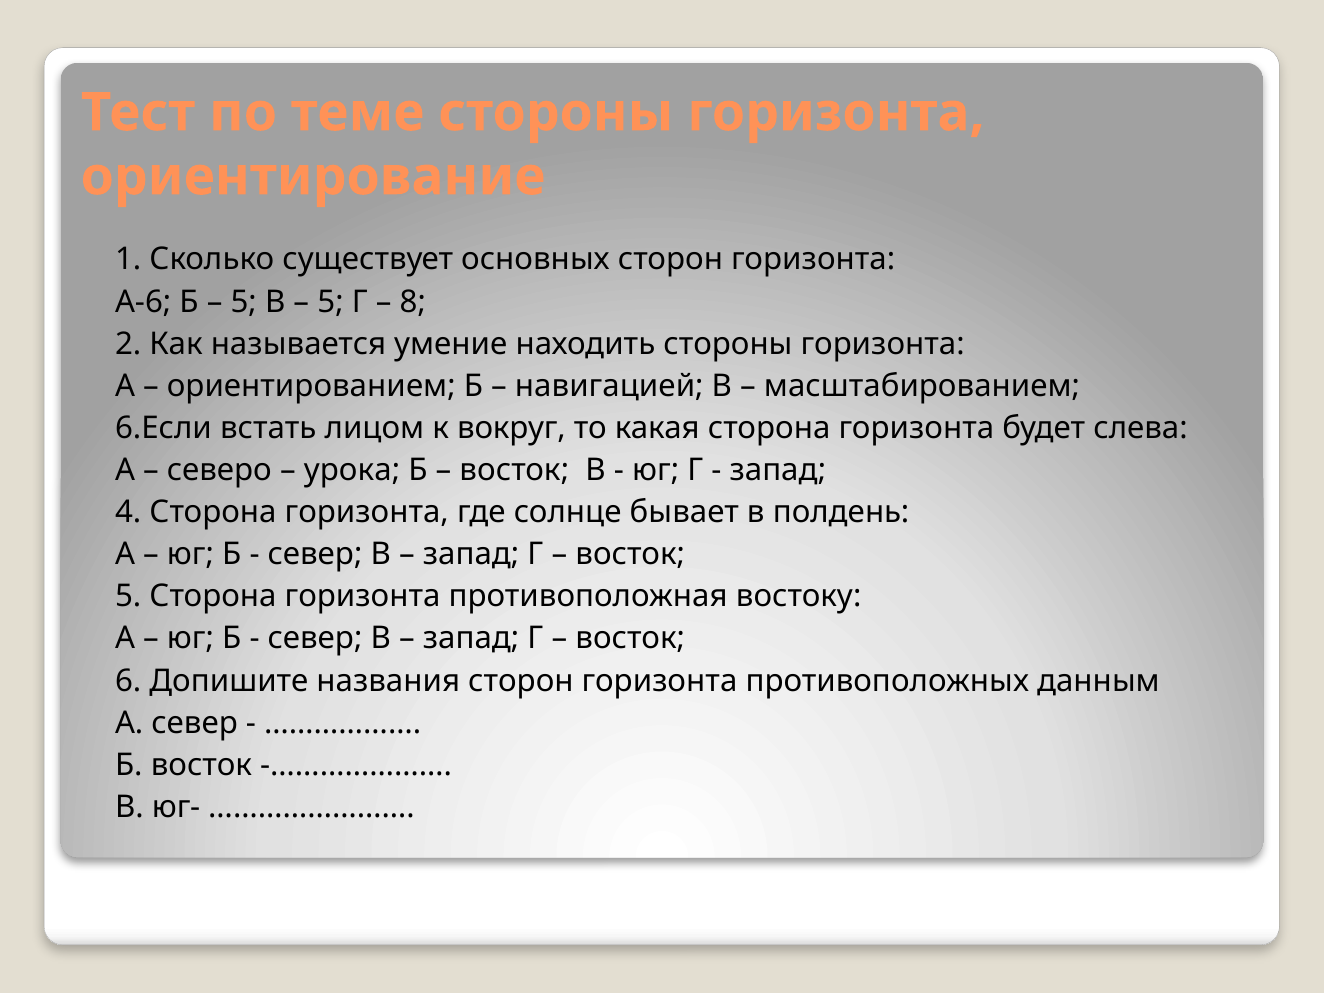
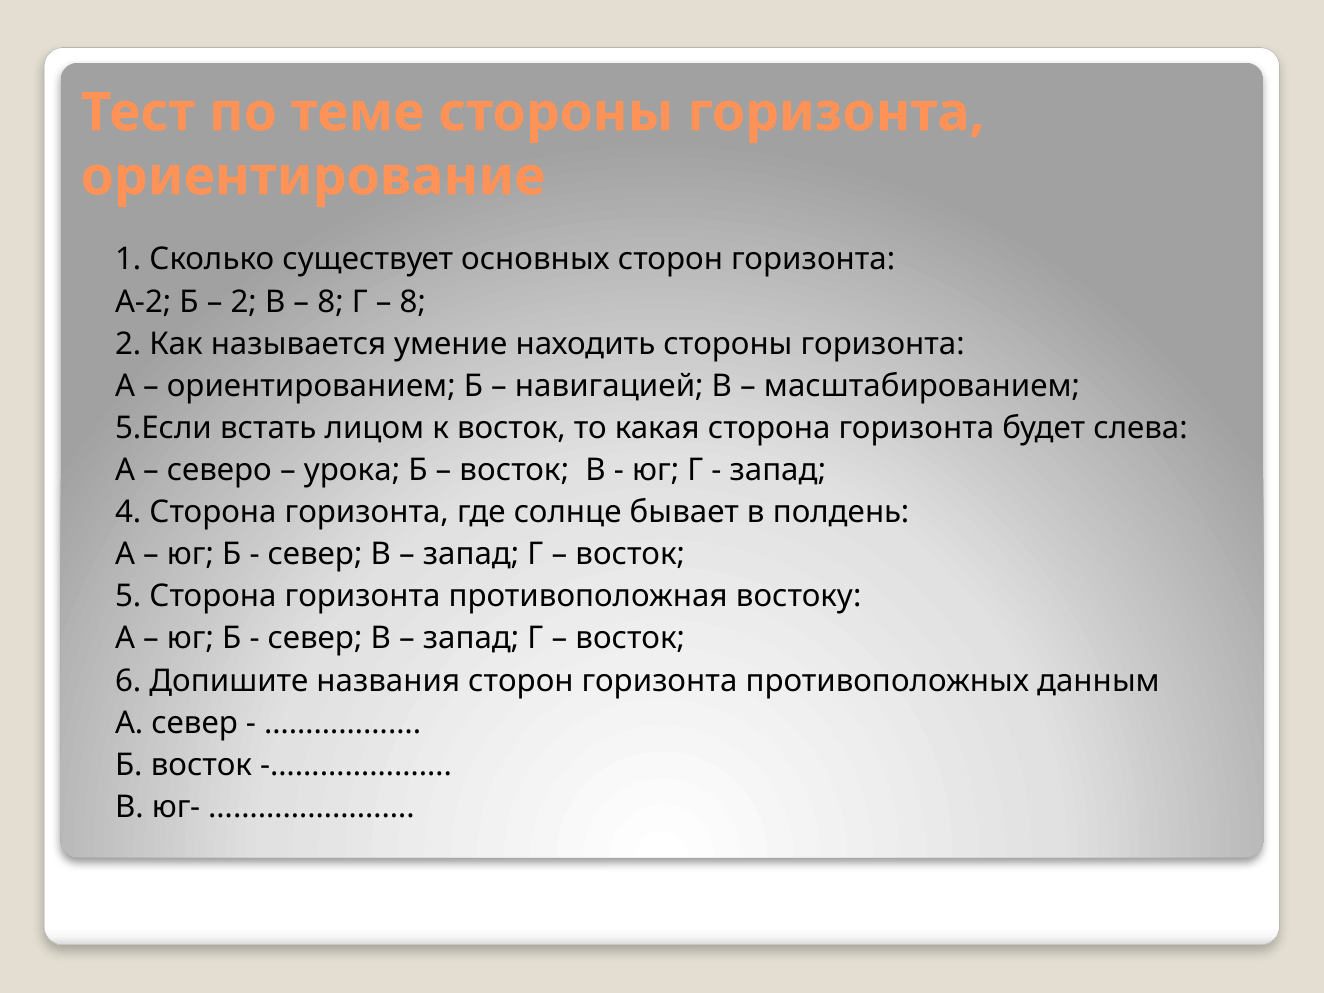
А-6: А-6 -> А-2 (143, 302)
5: 5 -> 2 (244, 302)
5: 5 -> 8 (330, 302)
6.Если: 6.Если -> 5.Если (163, 428)
к вокруг: вокруг -> восток (512, 428)
